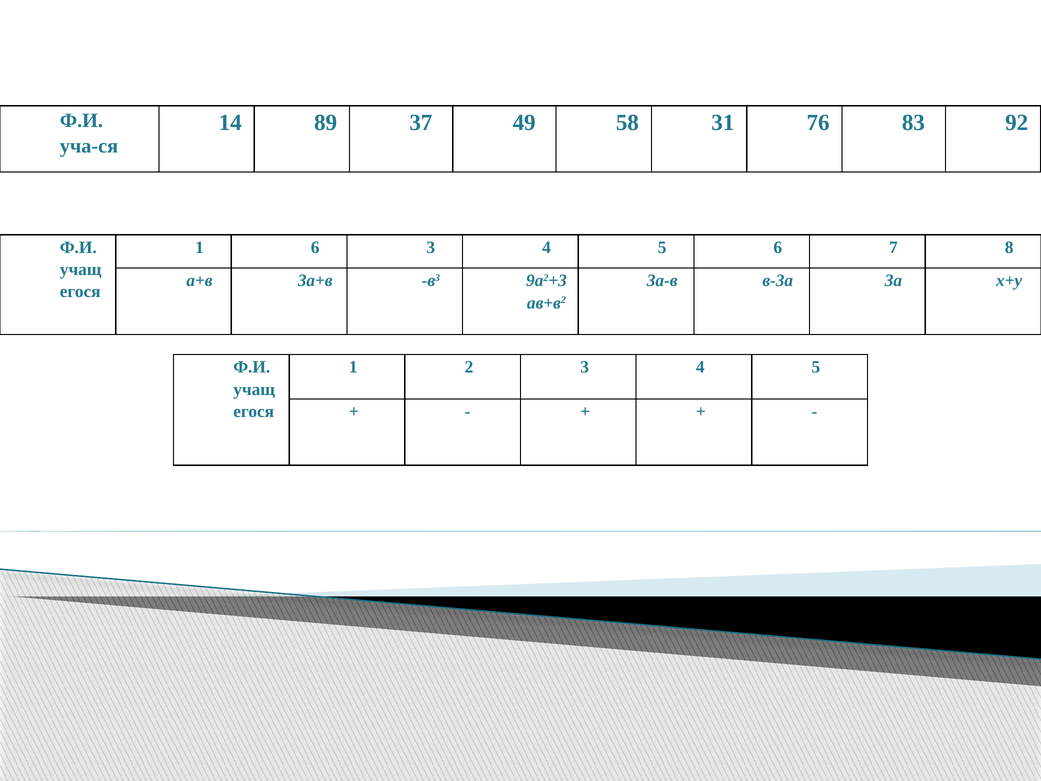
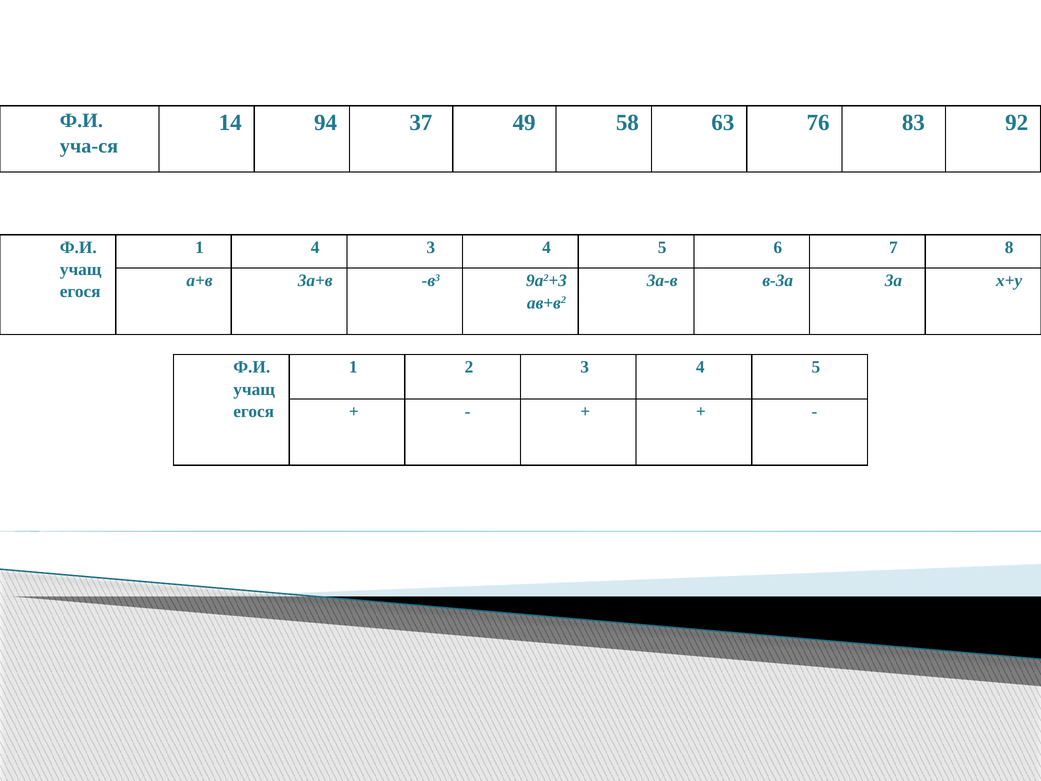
89: 89 -> 94 (326, 123)
31: 31 -> 63 (723, 123)
1 6: 6 -> 4 (315, 247)
